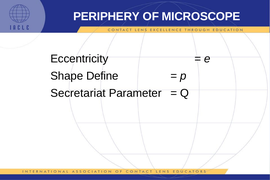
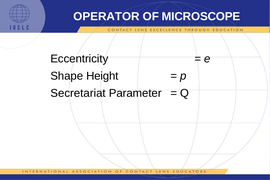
PERIPHERY: PERIPHERY -> OPERATOR (106, 16)
Define: Define -> Height (102, 76)
